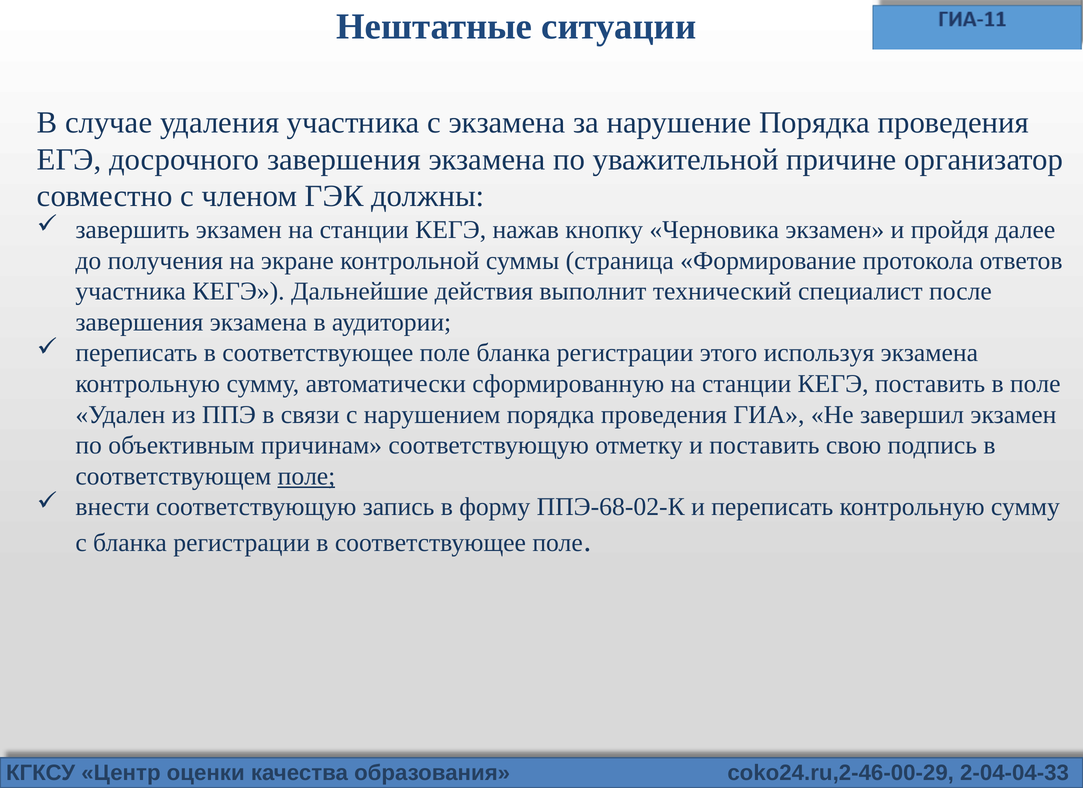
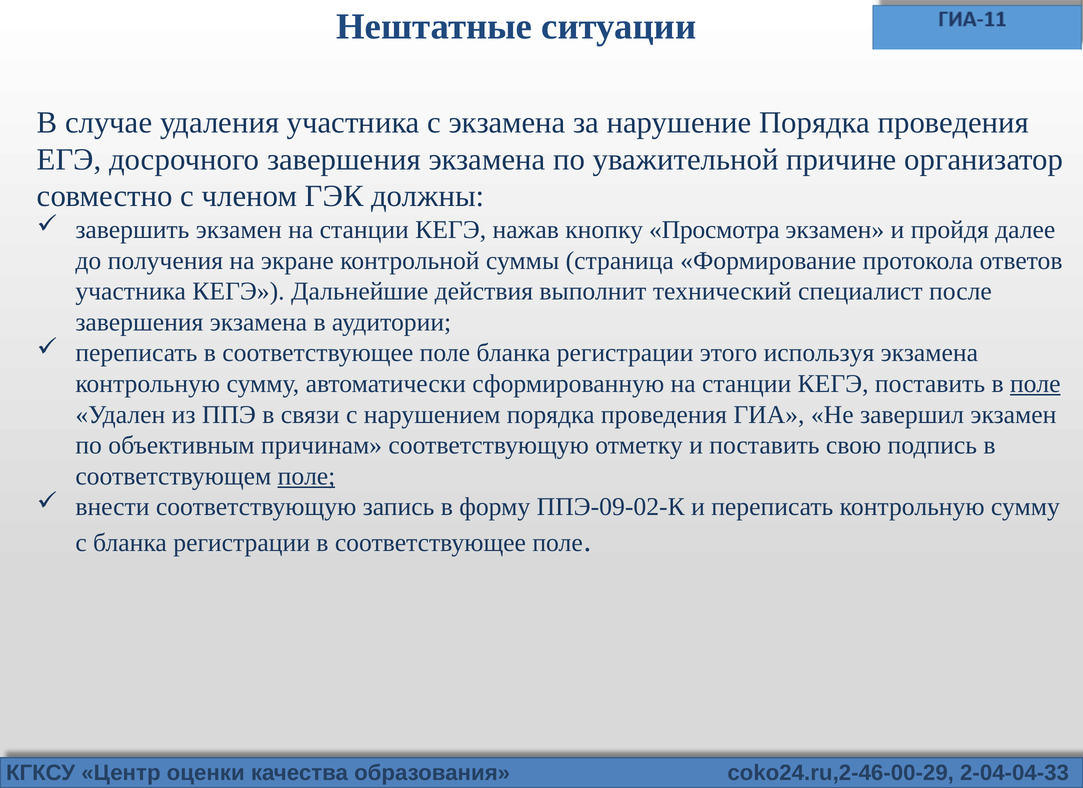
Черновика: Черновика -> Просмотра (714, 230)
поле underline: none -> present (1035, 384)
ППЭ-68-02-К: ППЭ-68-02-К -> ППЭ-09-02-К (611, 507)
